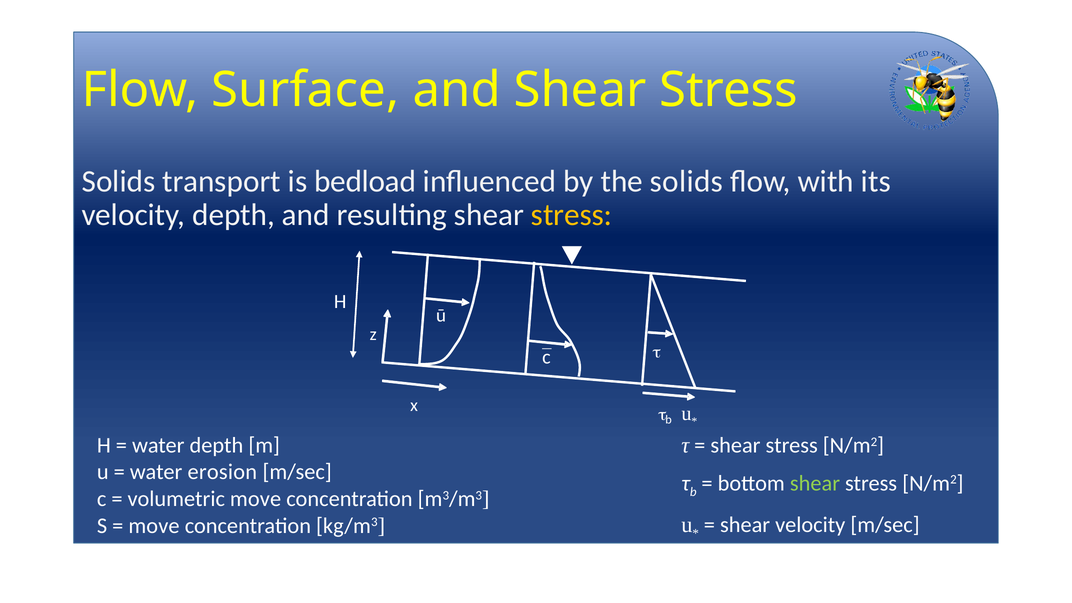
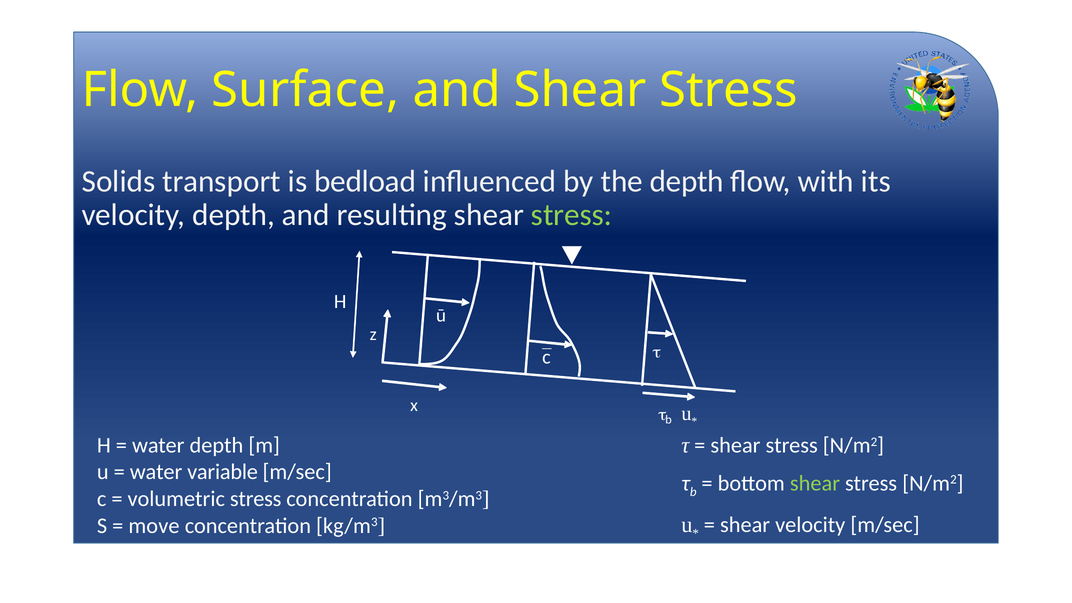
the solids: solids -> depth (687, 181)
stress colour: yellow -> light green (572, 215)
erosion: erosion -> variable (223, 472)
volumetric move: move -> stress (256, 499)
